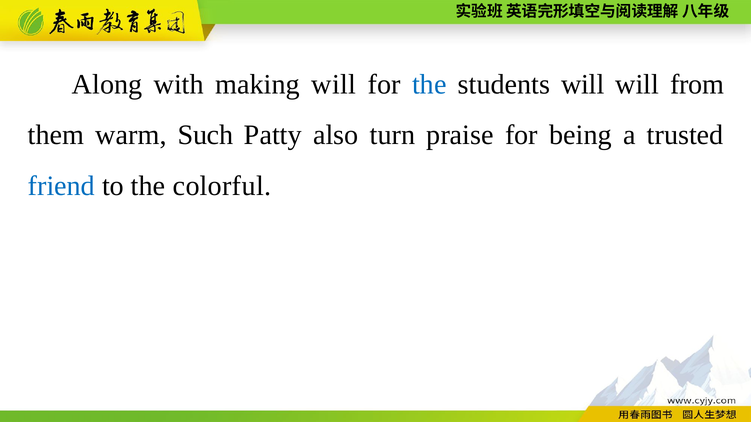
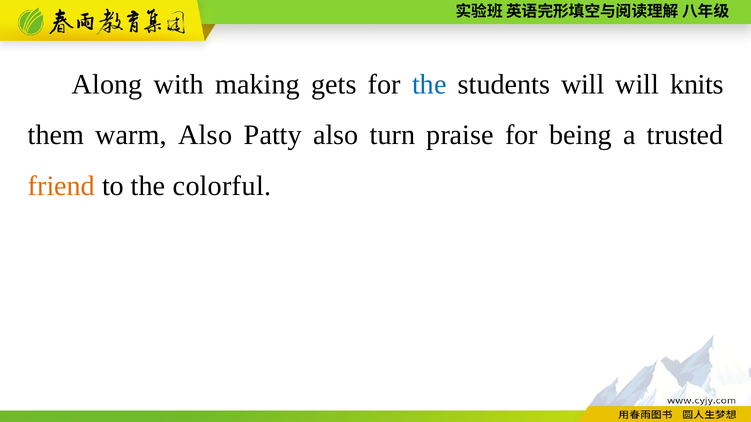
making will: will -> gets (334, 85)
from: from -> knits (697, 85)
warm Such: Such -> Also (205, 135)
friend colour: blue -> orange (61, 186)
